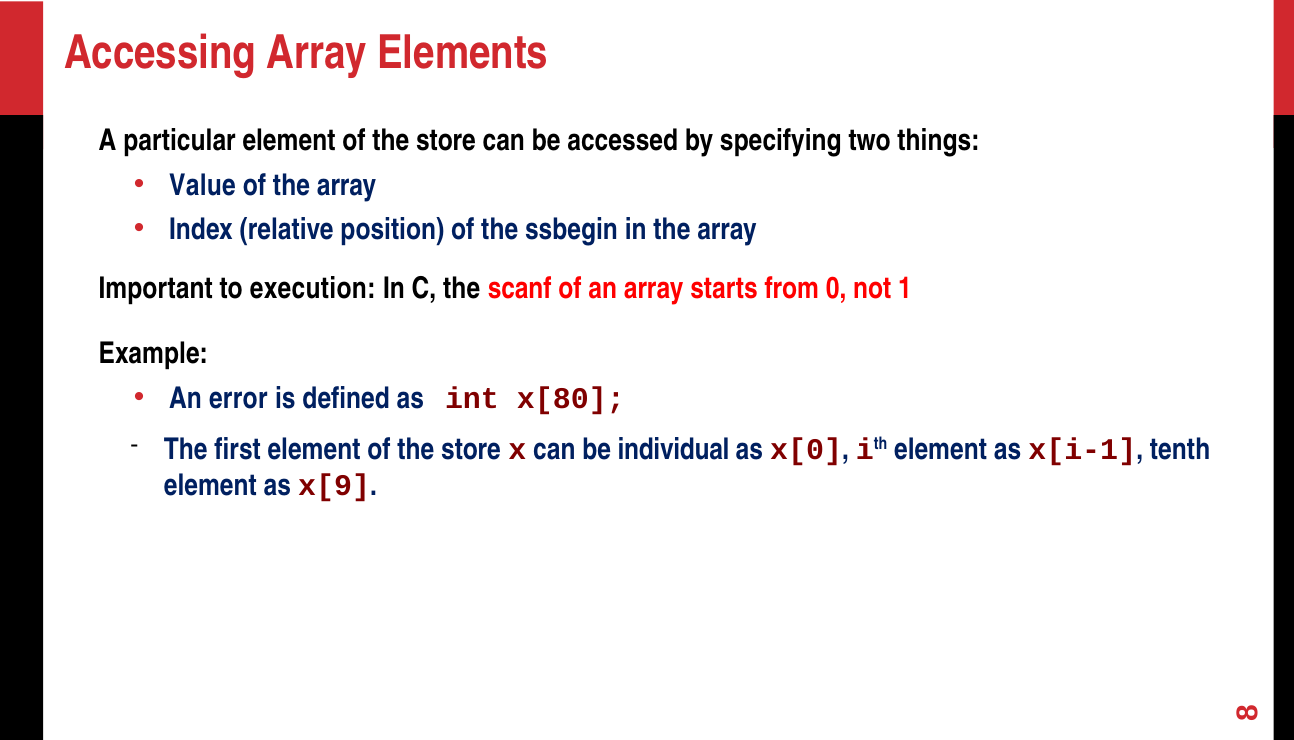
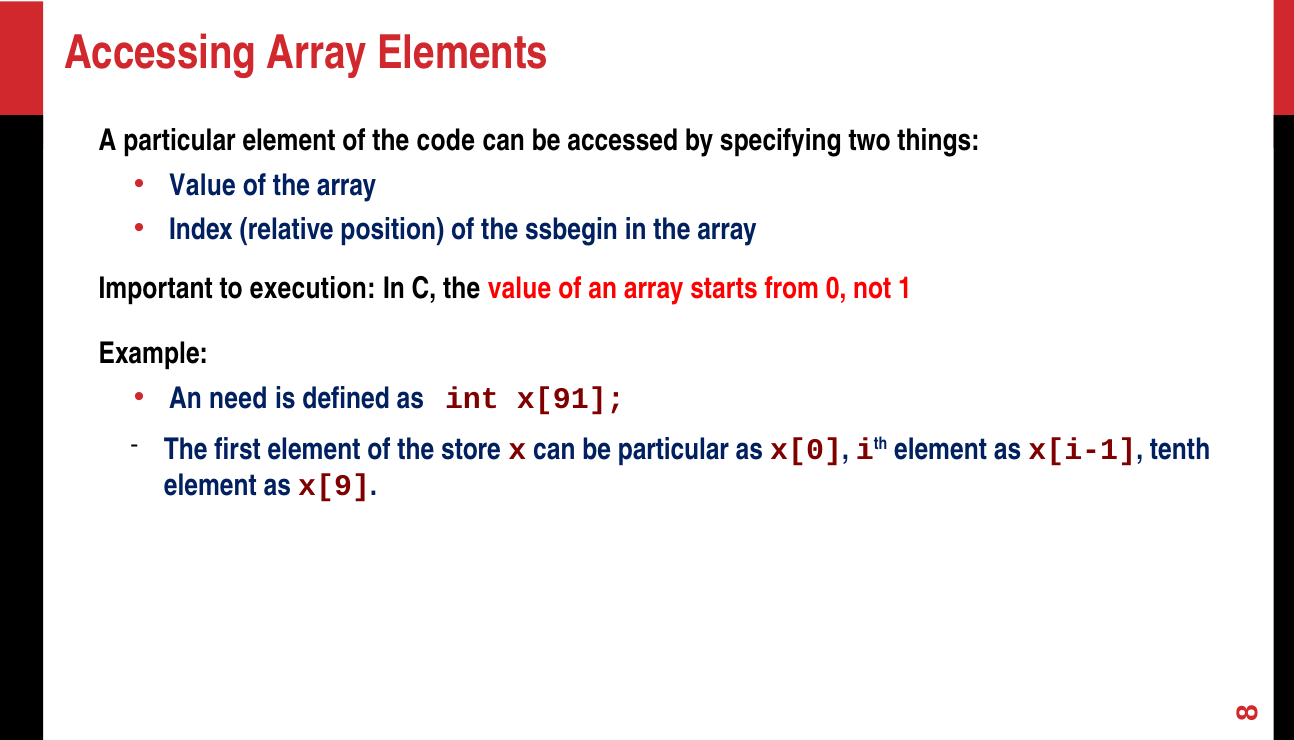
store: store -> code (446, 140)
the scanf: scanf -> value (520, 289)
error: error -> need (238, 398)
x[80: x[80 -> x[91 (571, 398)
be individual: individual -> particular (673, 449)
